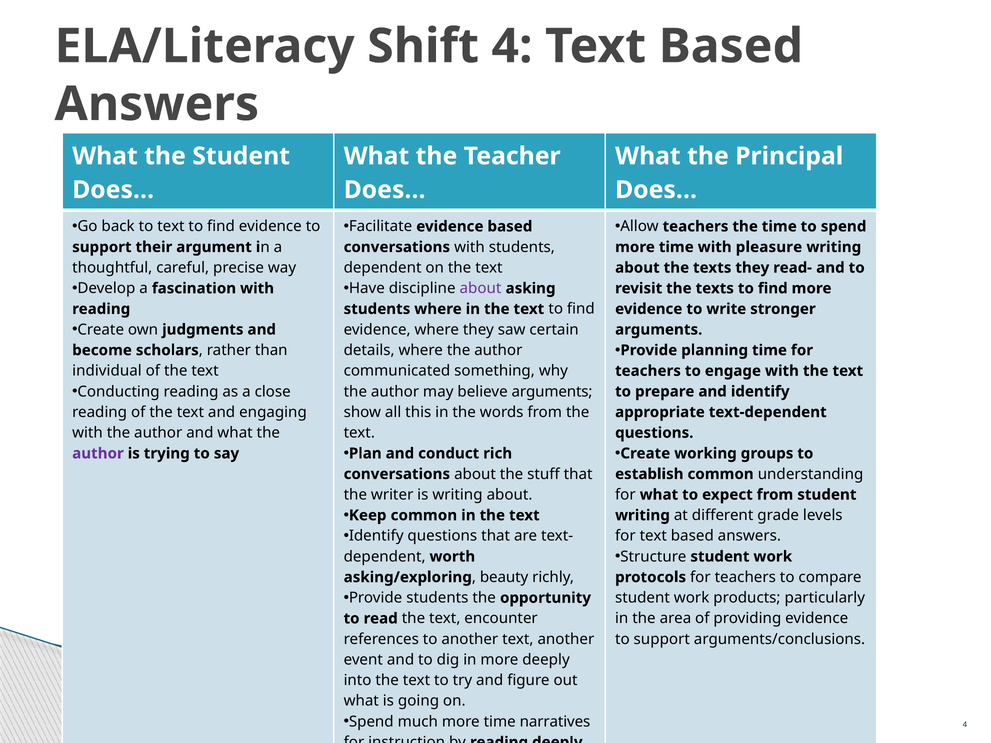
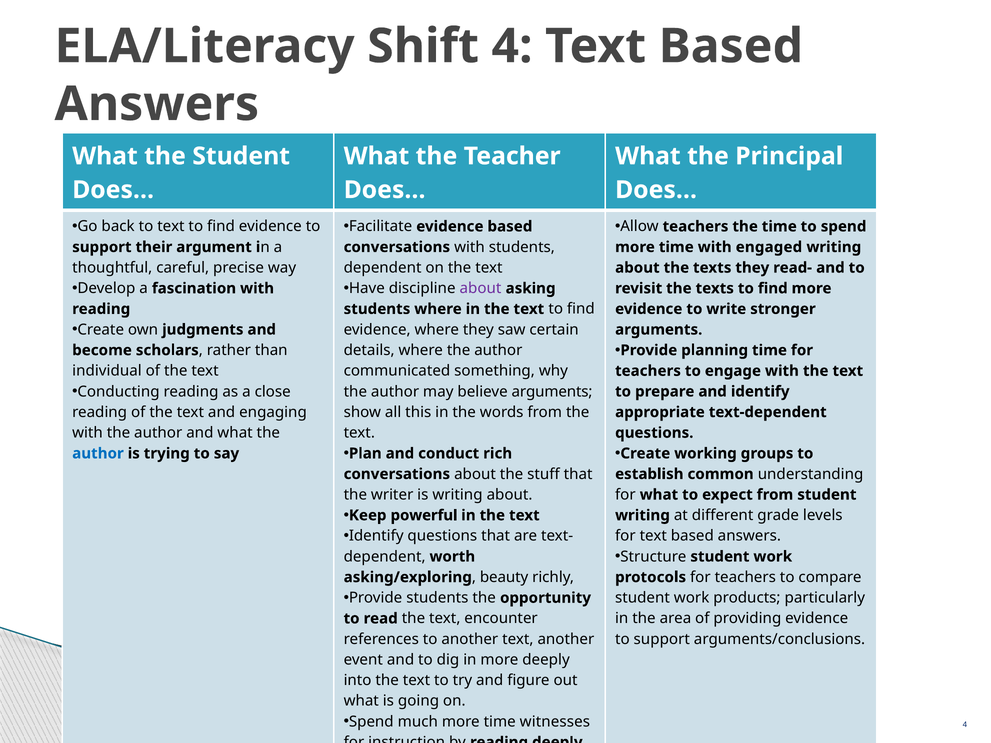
pleasure: pleasure -> engaged (769, 247)
author colour: purple -> blue (98, 454)
Keep common: common -> powerful (424, 515)
narratives: narratives -> witnesses (555, 722)
